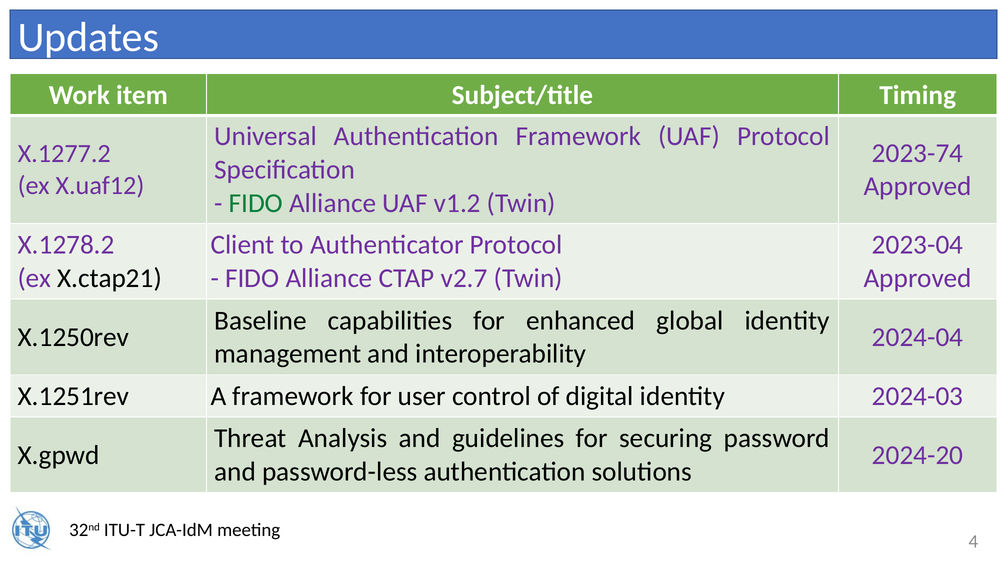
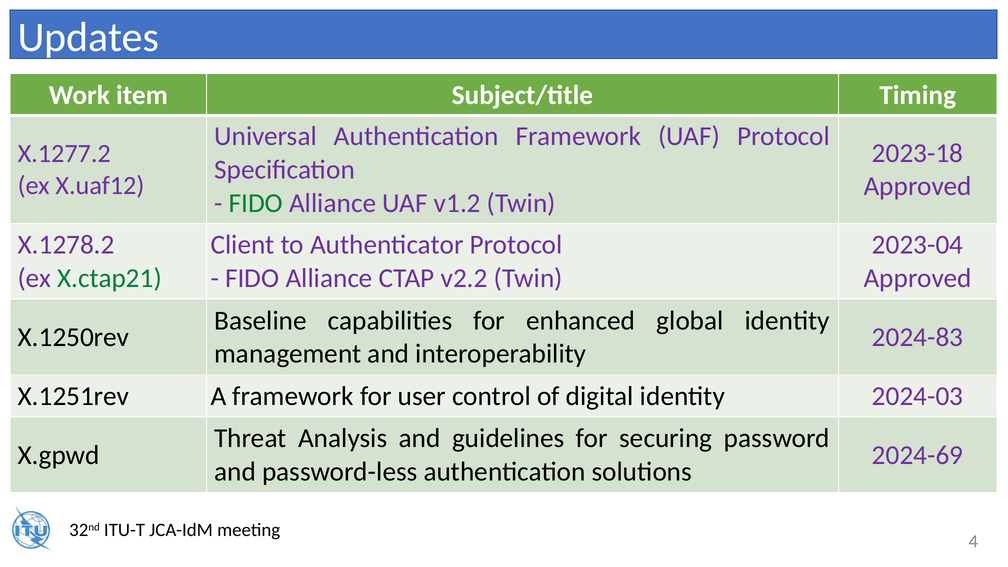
2023-74: 2023-74 -> 2023-18 (918, 153)
X.ctap21 colour: black -> green (109, 278)
v2.7: v2.7 -> v2.2 (464, 278)
2024-04: 2024-04 -> 2024-83 (918, 337)
2024-20: 2024-20 -> 2024-69 (918, 455)
